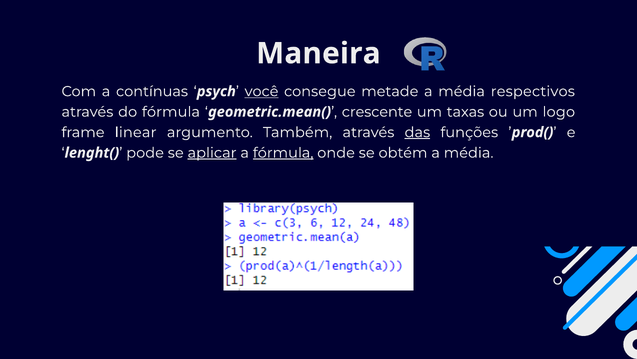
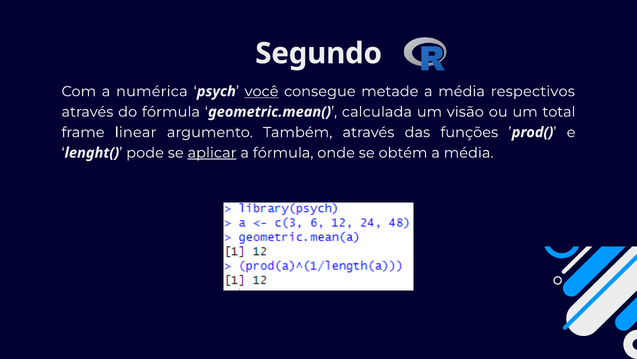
Maneira: Maneira -> Segundo (319, 53)
contínuas: contínuas -> numérica (152, 91)
crescente: crescente -> calculada (377, 112)
taxas: taxas -> visão (465, 112)
logo: logo -> total (559, 112)
das underline: present -> none (417, 132)
fórmula underline: present -> none (283, 153)
